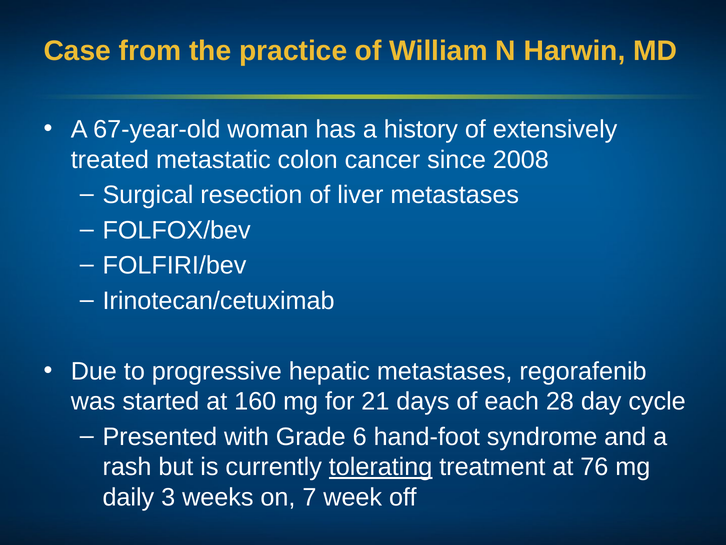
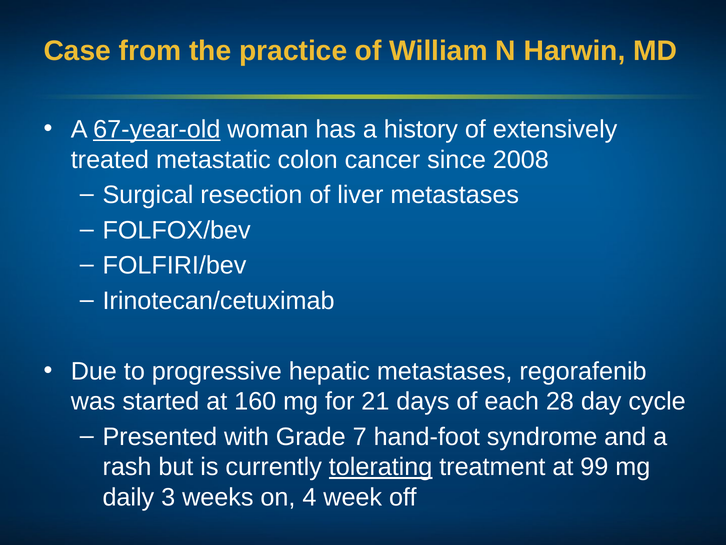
67-year-old underline: none -> present (157, 129)
6: 6 -> 7 (360, 437)
76: 76 -> 99 (594, 467)
7: 7 -> 4 (309, 497)
